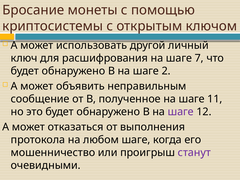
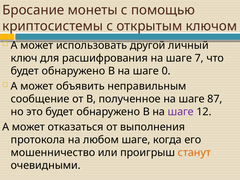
2: 2 -> 0 (166, 71)
11: 11 -> 87 (215, 99)
станут colour: purple -> orange (194, 153)
